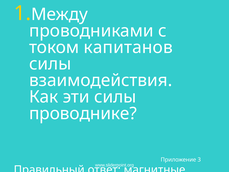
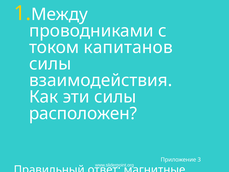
проводнике: проводнике -> расположен (83, 113)
